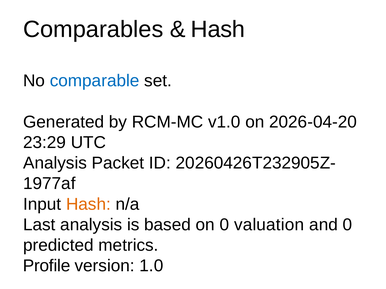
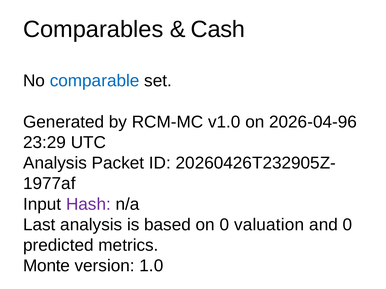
Hash: Hash -> Cash (218, 29)
2026-04-20: 2026-04-20 -> 2026-04-96 (313, 122)
Hash colour: orange -> purple (88, 204)
Profile: Profile -> Monte (47, 266)
